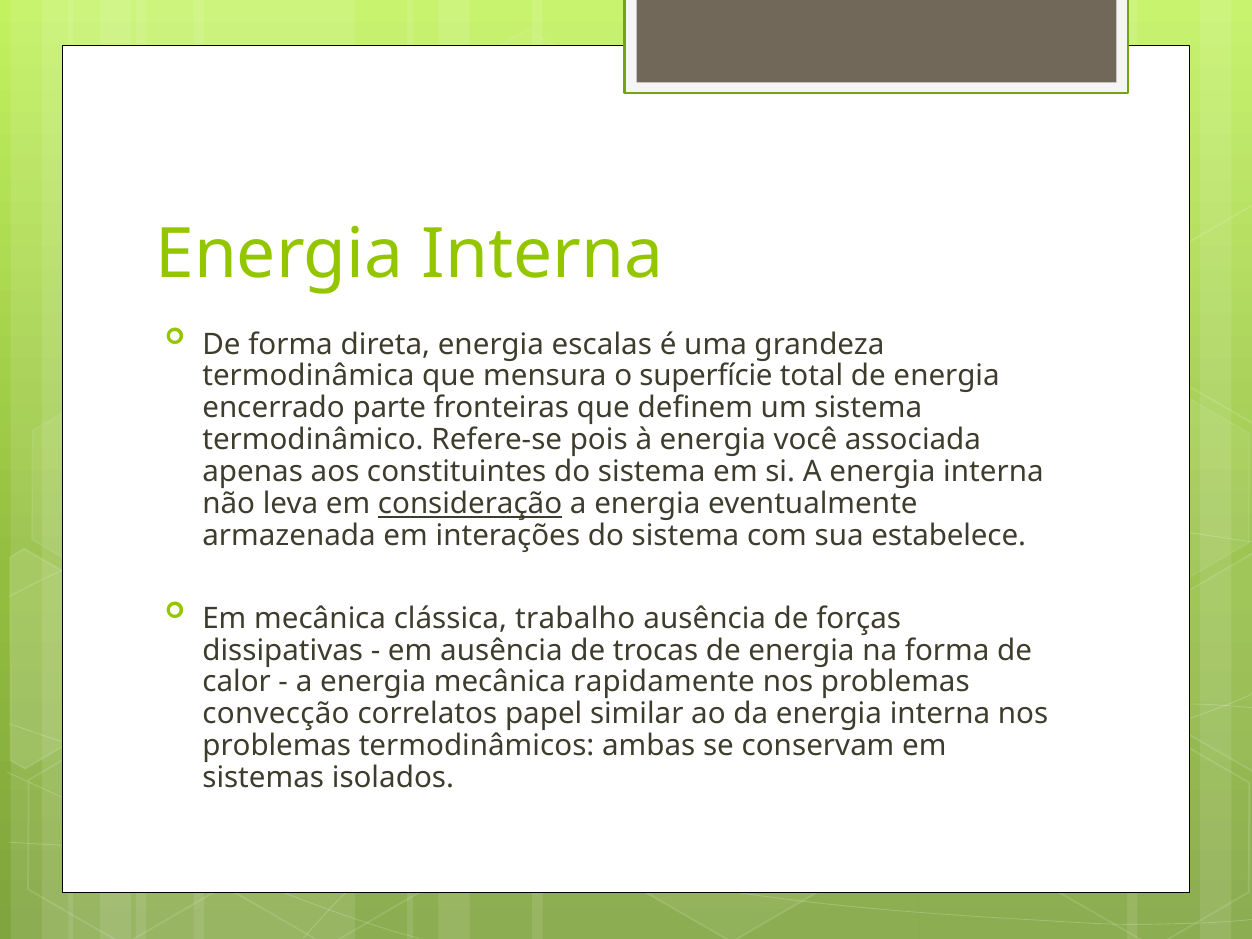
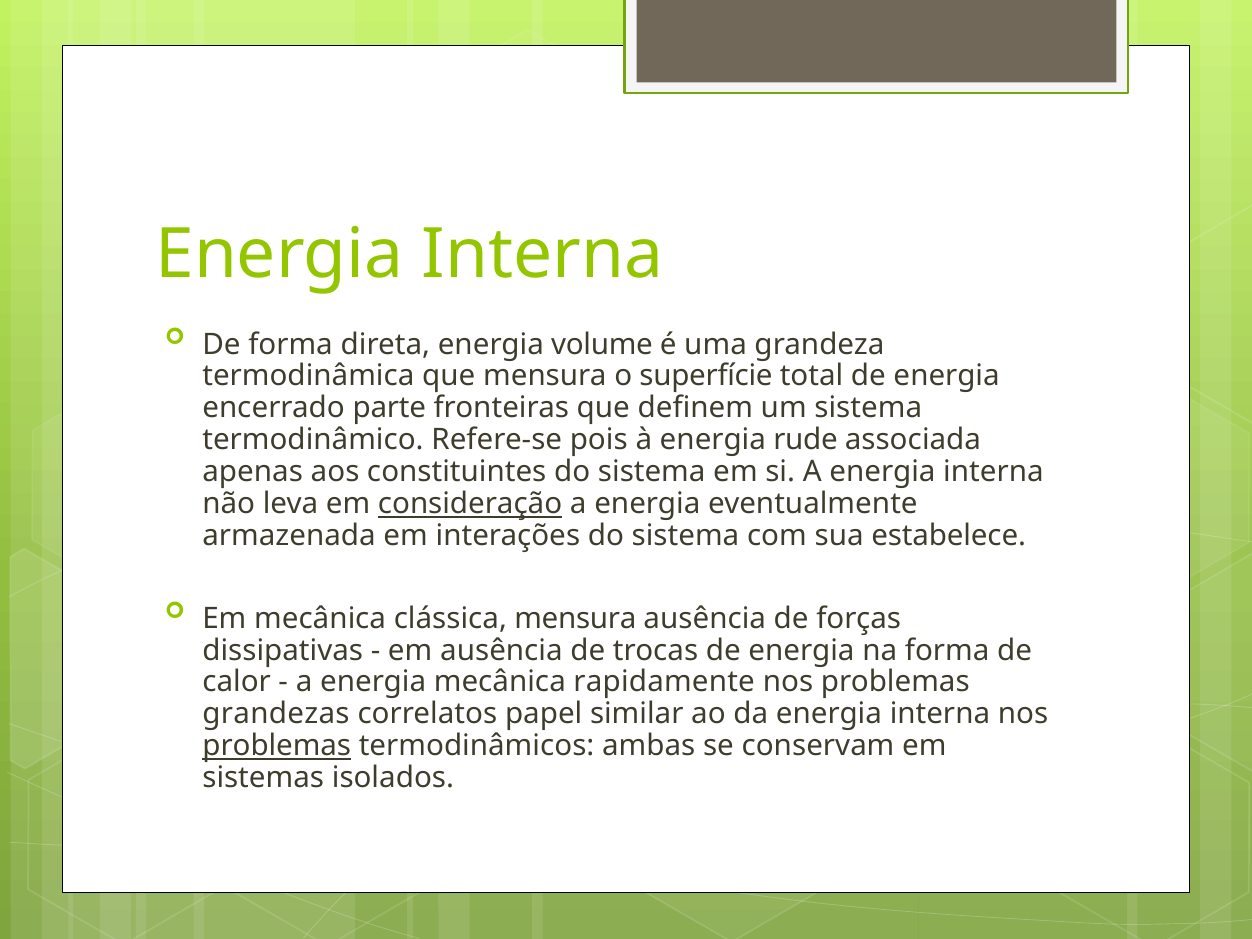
escalas: escalas -> volume (602, 344)
você: você -> rude (806, 440)
clássica trabalho: trabalho -> mensura (575, 618)
convecção: convecção -> grandezas (276, 714)
problemas underline: none -> present (277, 746)
